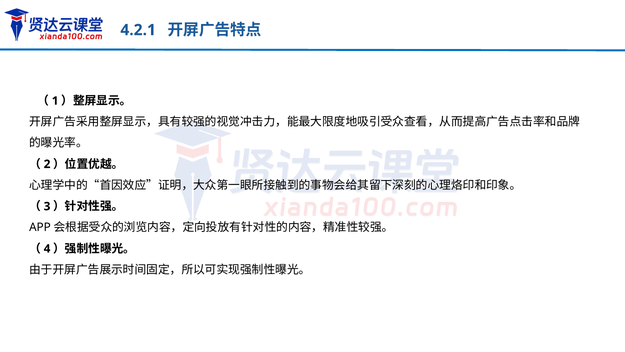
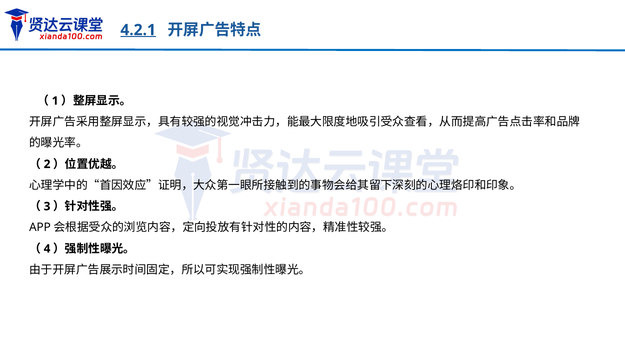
4.2.1 underline: none -> present (138, 30)
